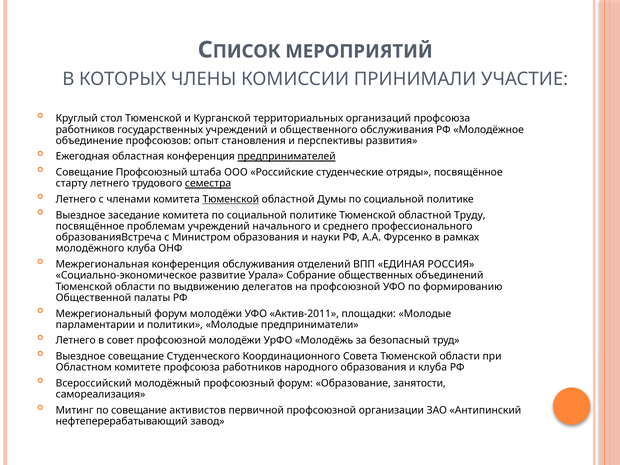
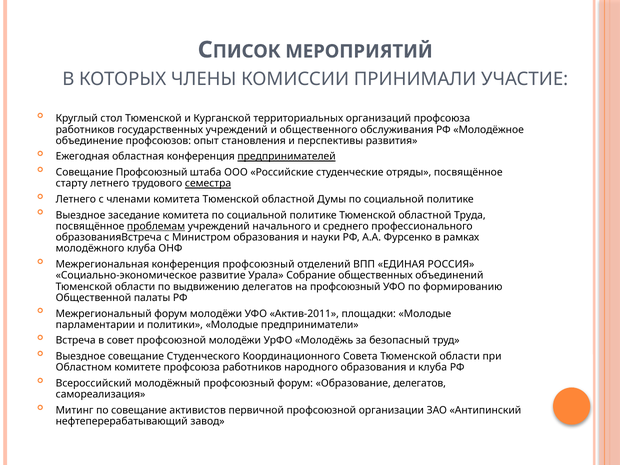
Тюменской underline: present -> none (231, 199)
Труду: Труду -> Труда (470, 215)
проблемам underline: none -> present (156, 226)
конференция обслуживания: обслуживания -> профсоюзный (258, 264)
на профсоюзной: профсоюзной -> профсоюзный (345, 287)
Летнего: Летнего -> Встреча (76, 341)
Образование занятости: занятости -> делегатов (420, 383)
